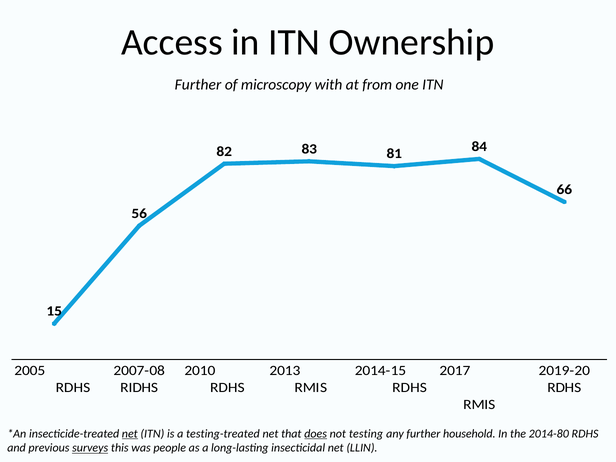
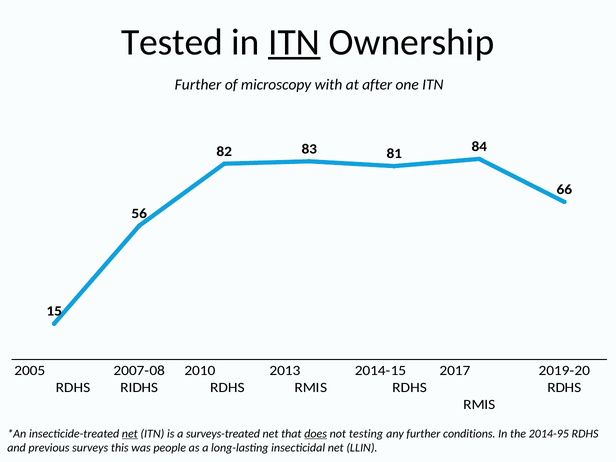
Access: Access -> Tested (172, 42)
ITN underline: none -> present (294, 42)
from: from -> after (377, 84)
testing-treated: testing-treated -> surveys-treated (223, 434)
household: household -> conditions (469, 434)
2014-80: 2014-80 -> 2014-95 (549, 434)
surveys underline: present -> none (90, 448)
